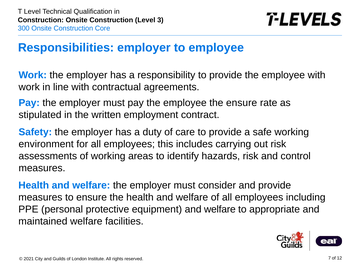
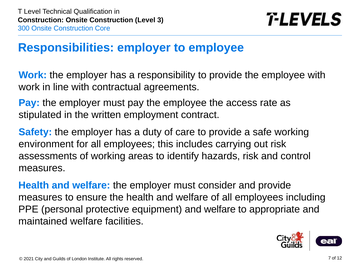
the ensure: ensure -> access (242, 103)
